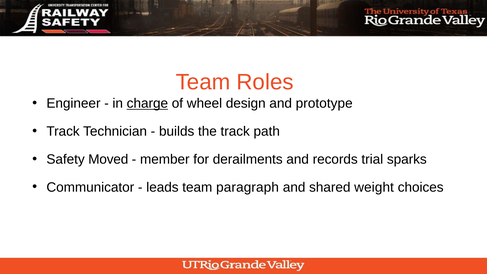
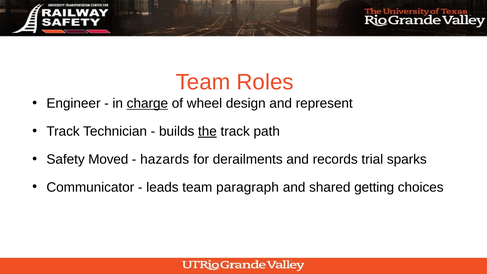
prototype: prototype -> represent (324, 103)
the underline: none -> present (207, 131)
member: member -> hazards (165, 159)
weight: weight -> getting (374, 187)
